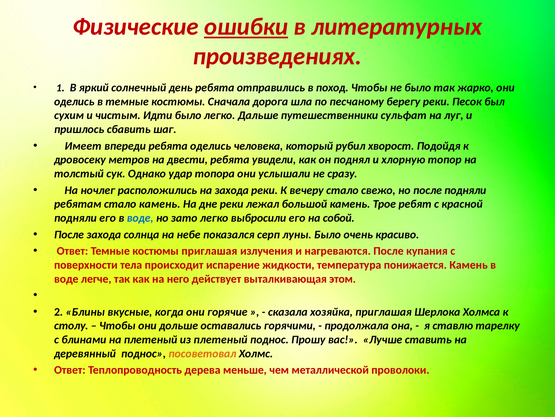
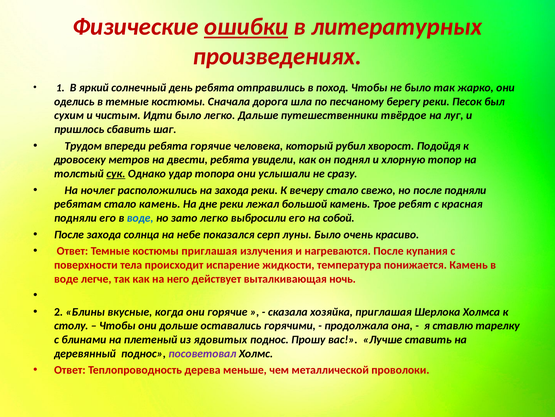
сульфат: сульфат -> твёрдое (404, 115)
Имеет: Имеет -> Трудом (83, 146)
ребята оделись: оделись -> горячие (211, 146)
сук underline: none -> present (116, 173)
красной: красной -> красная (462, 204)
этом: этом -> ночь (343, 278)
из плетеный: плетеный -> ядовитых (220, 339)
посоветовал colour: orange -> purple (202, 353)
